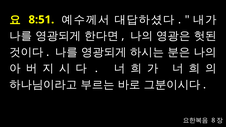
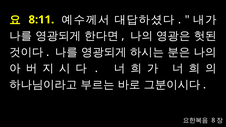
8:51: 8:51 -> 8:11 (41, 20)
